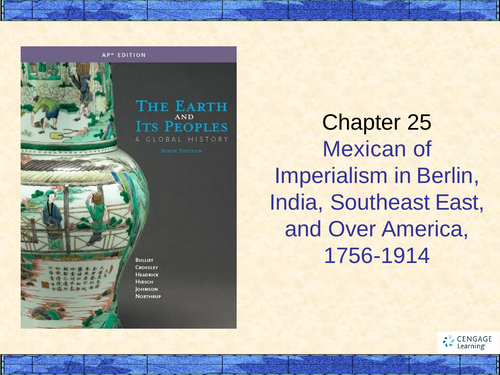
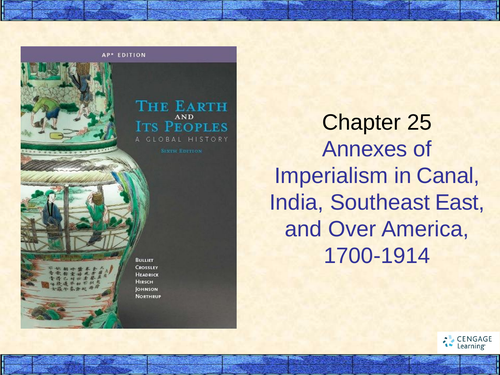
Mexican: Mexican -> Annexes (365, 149)
Berlin: Berlin -> Canal (448, 176)
1756-1914: 1756-1914 -> 1700-1914 (377, 256)
